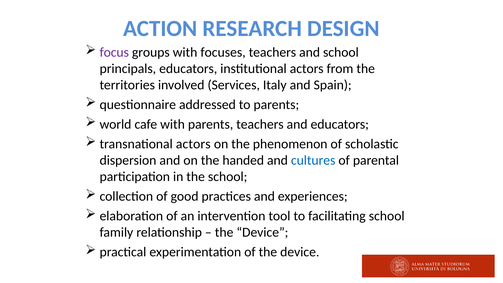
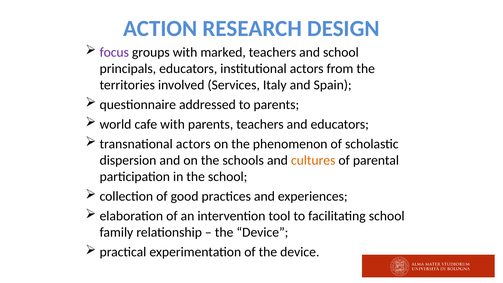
focuses: focuses -> marked (223, 52)
handed: handed -> schools (243, 160)
cultures colour: blue -> orange (313, 160)
